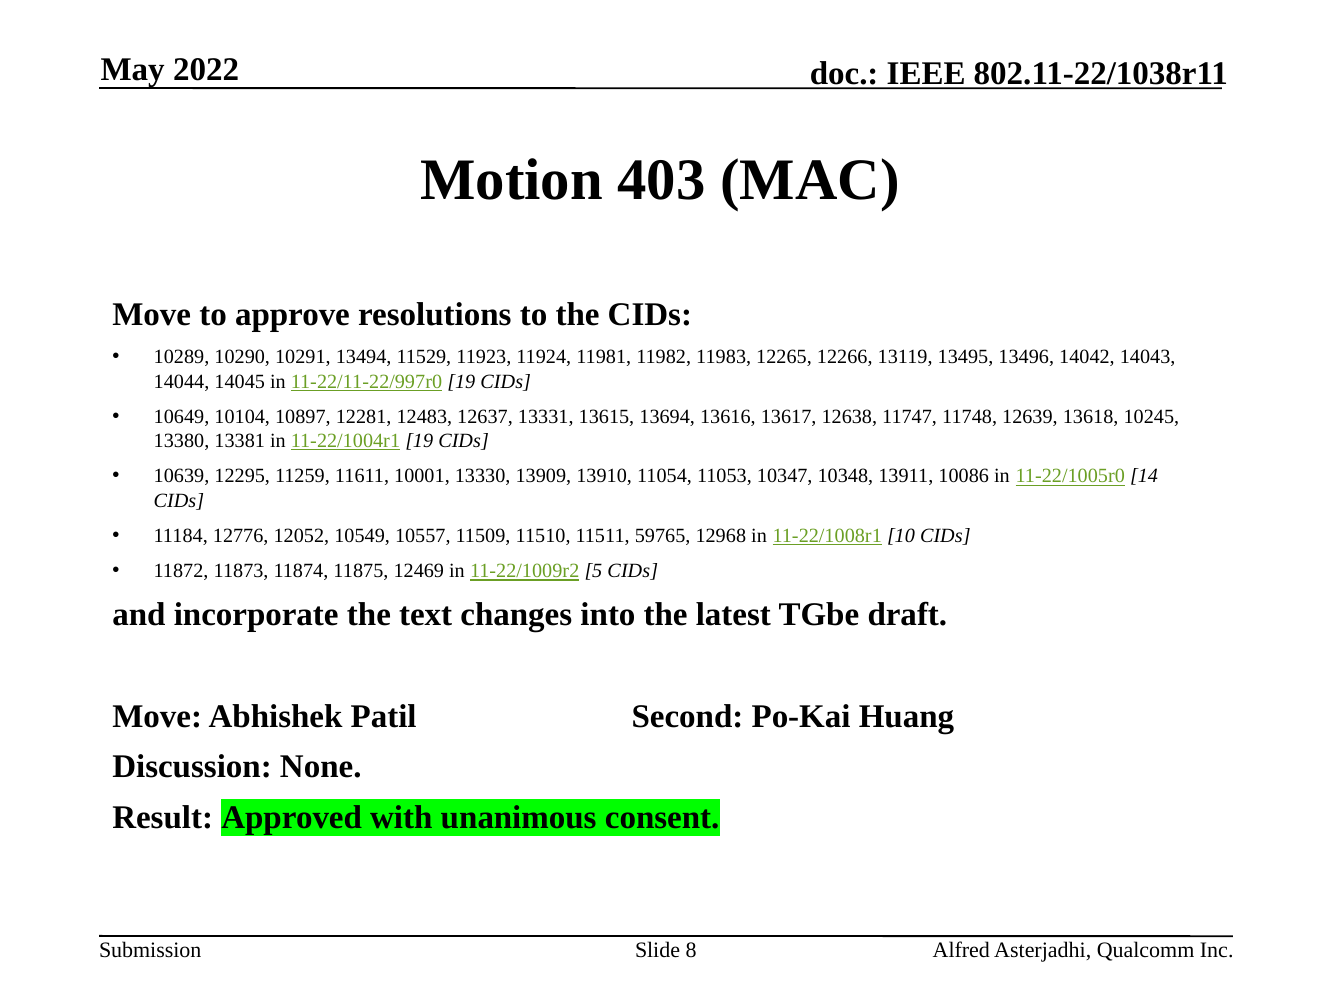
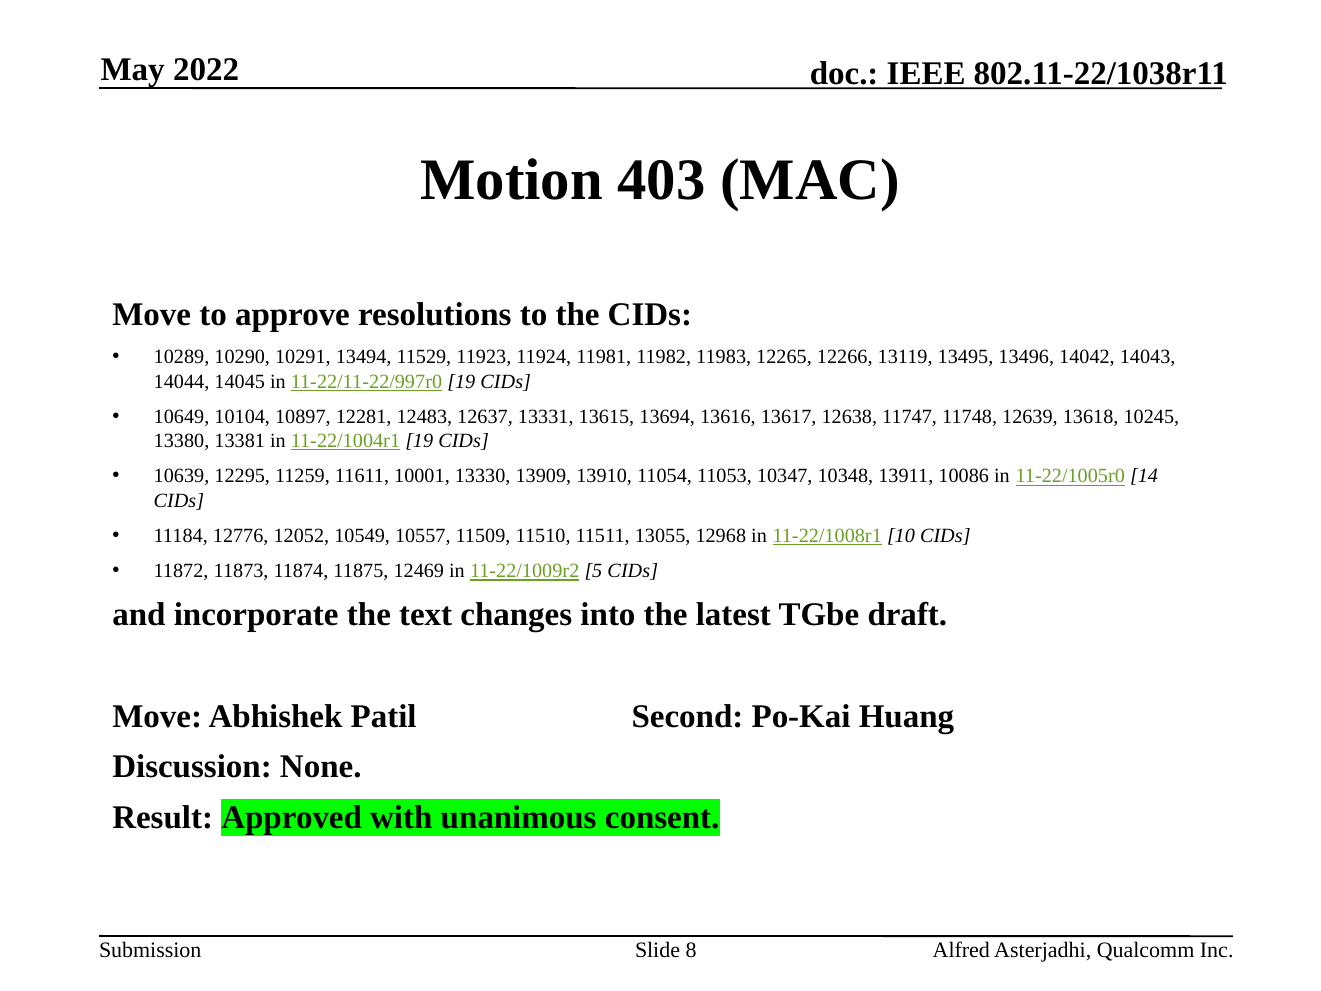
59765: 59765 -> 13055 (663, 536)
